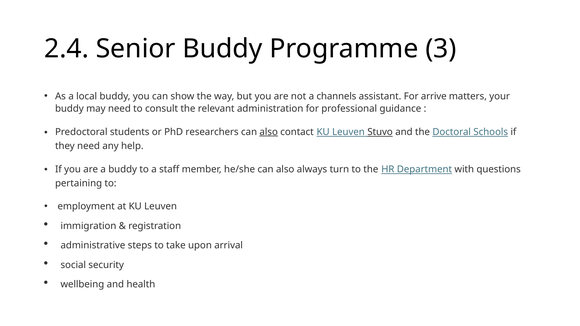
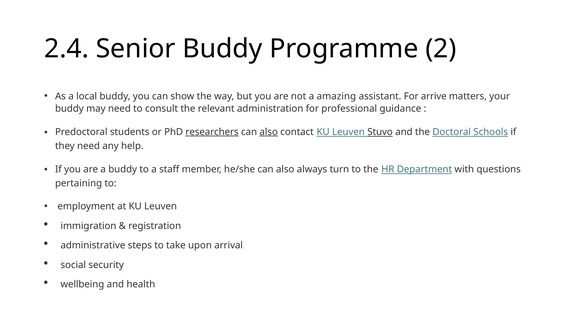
3: 3 -> 2 (441, 49)
channels: channels -> amazing (336, 96)
researchers underline: none -> present (212, 132)
